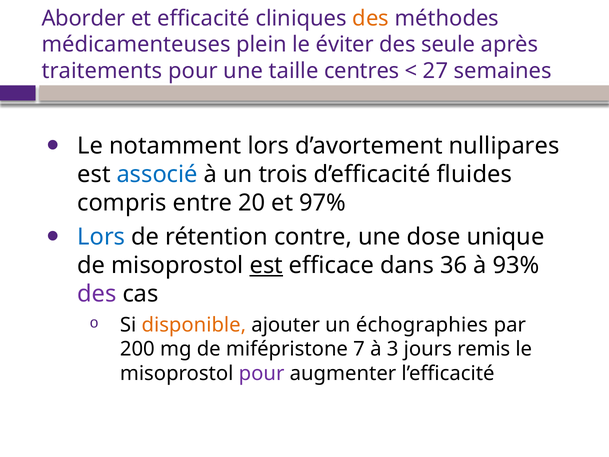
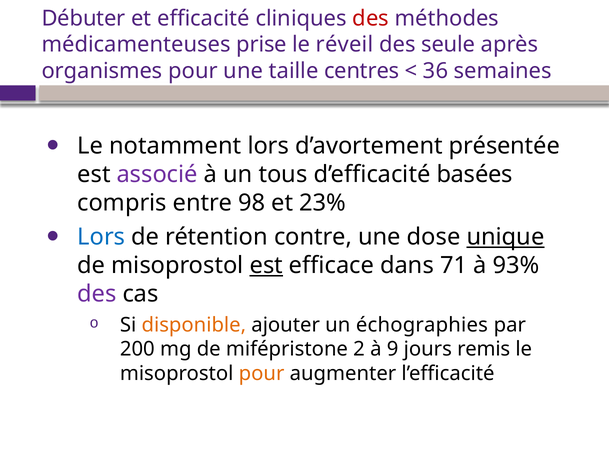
Aborder: Aborder -> Débuter (84, 18)
des colour: orange -> red (371, 18)
plein: plein -> prise (262, 45)
éviter: éviter -> réveil (345, 45)
traitements: traitements -> organismes (102, 71)
27: 27 -> 36 (436, 71)
nullipares: nullipares -> présentée (504, 146)
associé colour: blue -> purple (157, 174)
trois: trois -> tous (283, 174)
fluides: fluides -> basées (475, 174)
20: 20 -> 98 (252, 203)
97%: 97% -> 23% (323, 203)
unique underline: none -> present (506, 237)
36: 36 -> 71 (454, 265)
7: 7 -> 2 (359, 349)
3: 3 -> 9 (393, 349)
pour colour: purple -> orange (262, 373)
